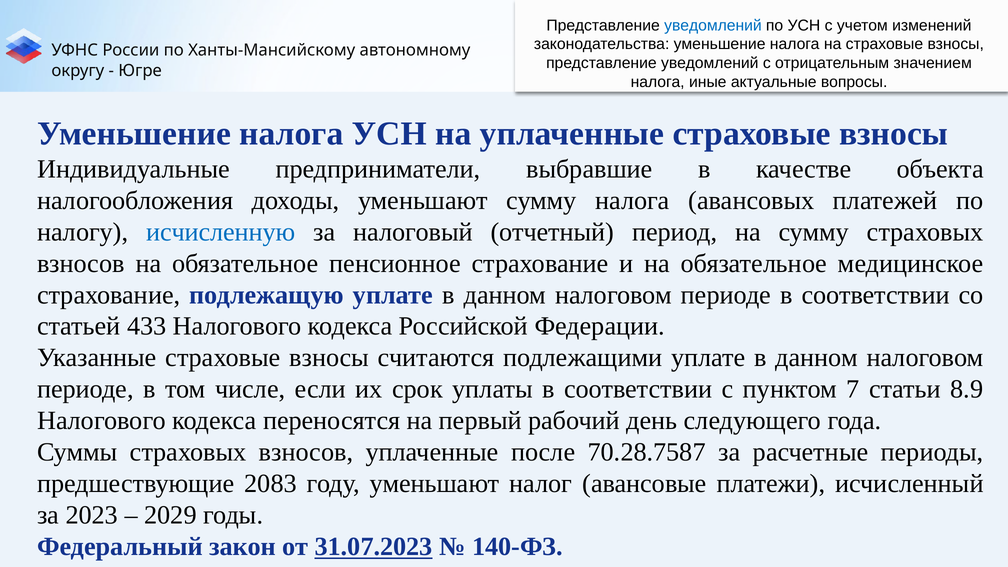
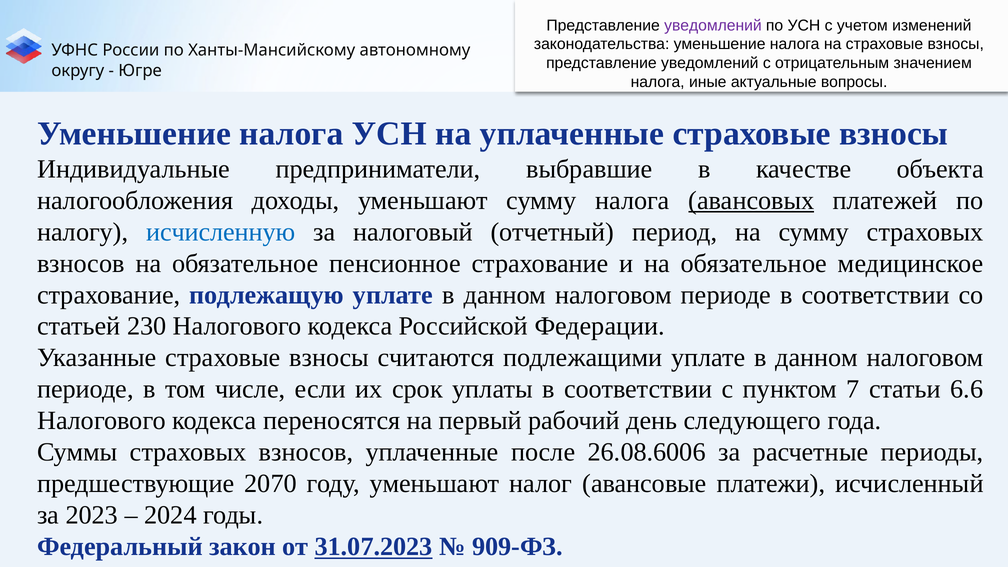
уведомлений colour: blue -> purple (713, 25)
авансовых underline: none -> present (751, 200)
433: 433 -> 230 (147, 326)
8.9: 8.9 -> 6.6 (967, 389)
70.28.7587: 70.28.7587 -> 26.08.6006 (647, 452)
2083: 2083 -> 2070 (271, 484)
2029: 2029 -> 2024 (170, 515)
140-ФЗ: 140-ФЗ -> 909-ФЗ (517, 547)
